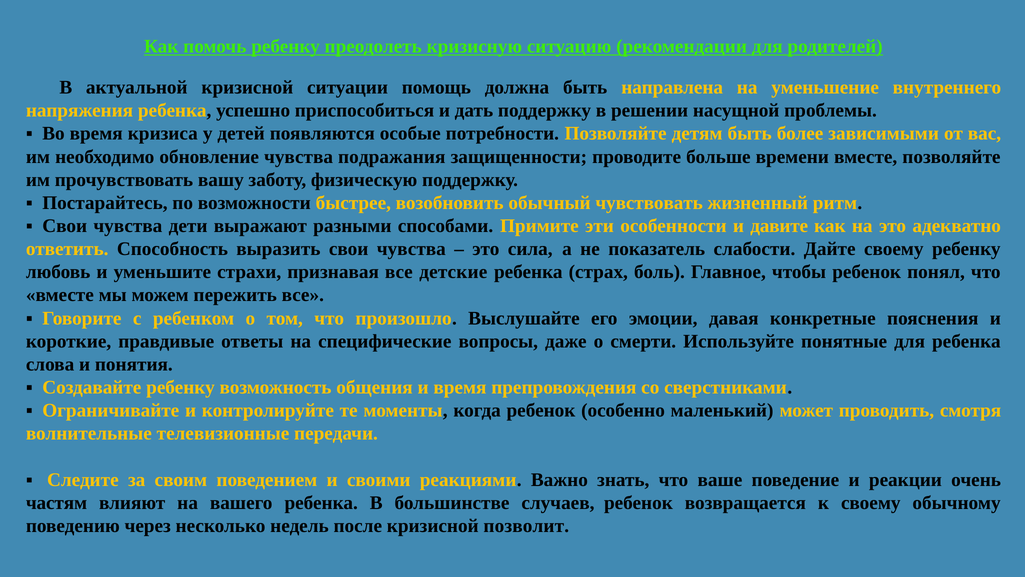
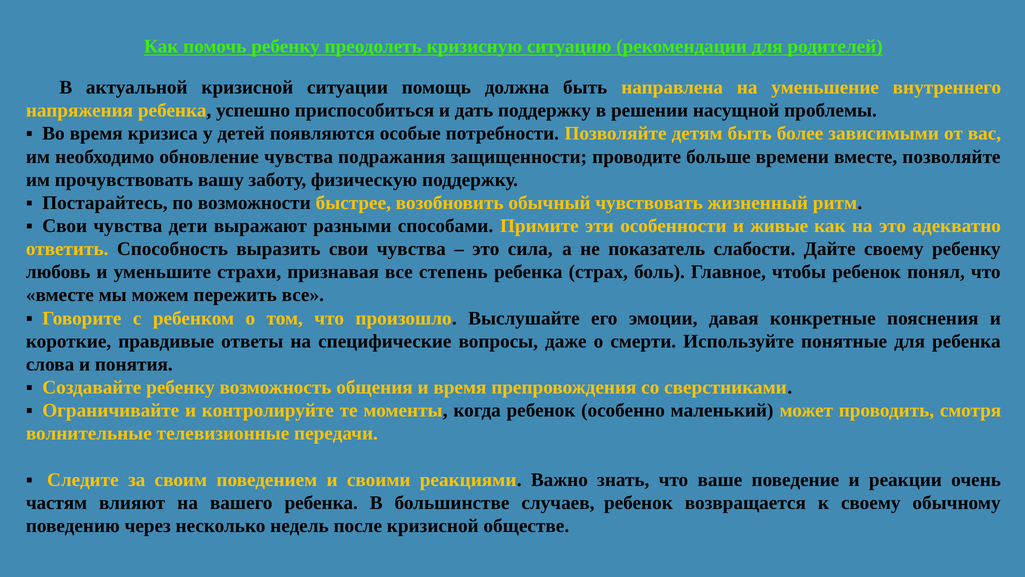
давите: давите -> живые (779, 226)
детские: детские -> степень (453, 272)
позволит: позволит -> обществе (526, 526)
